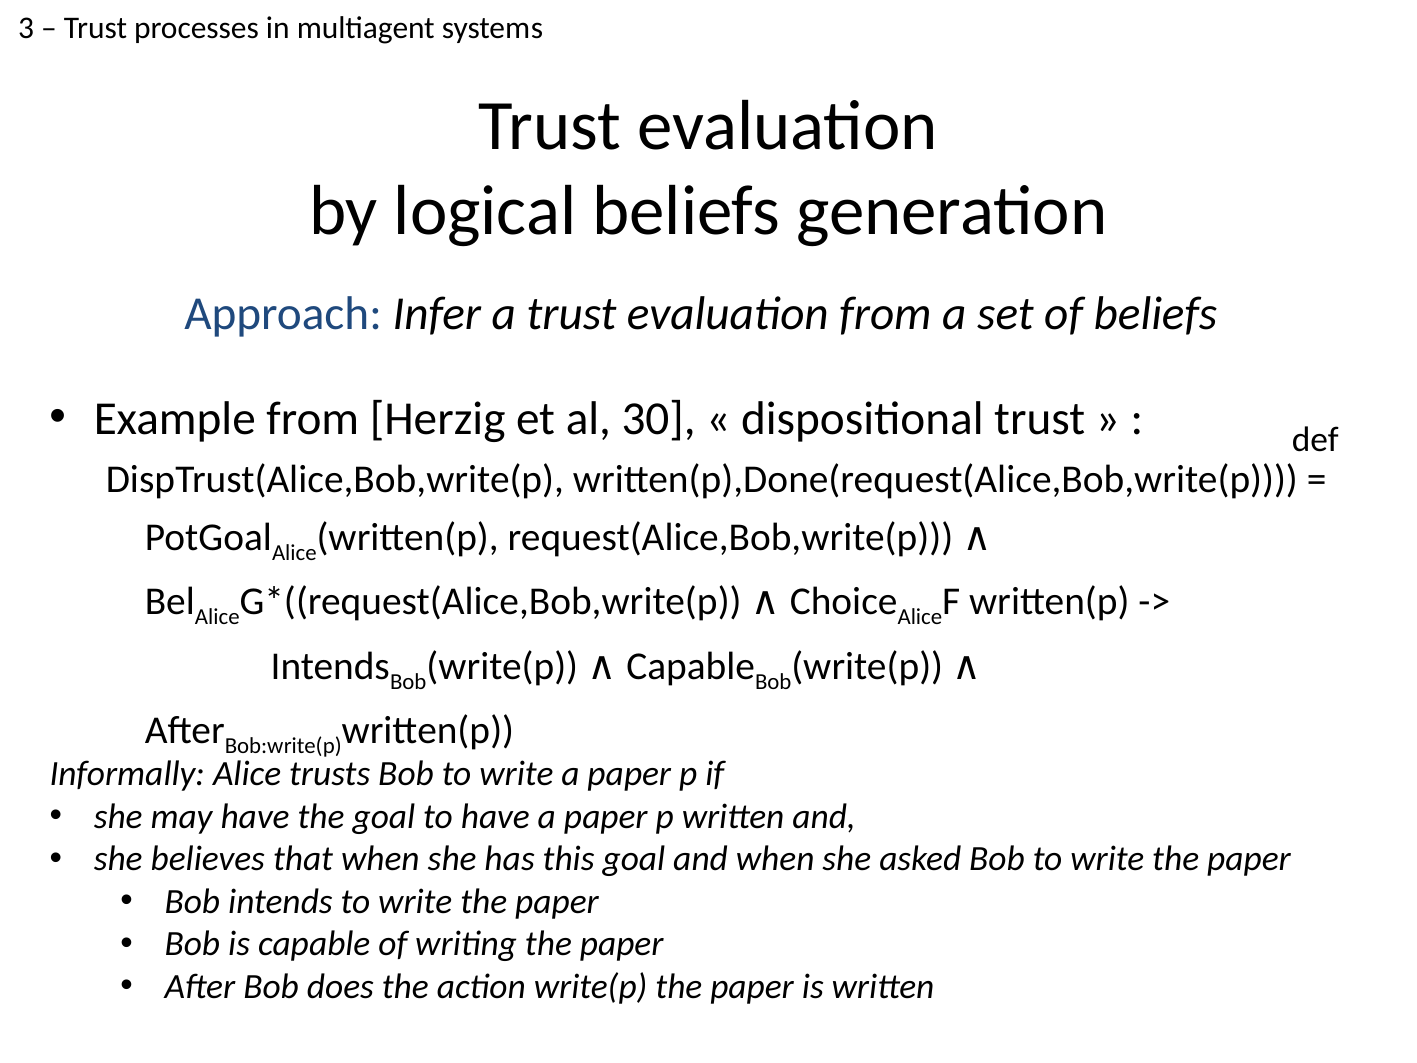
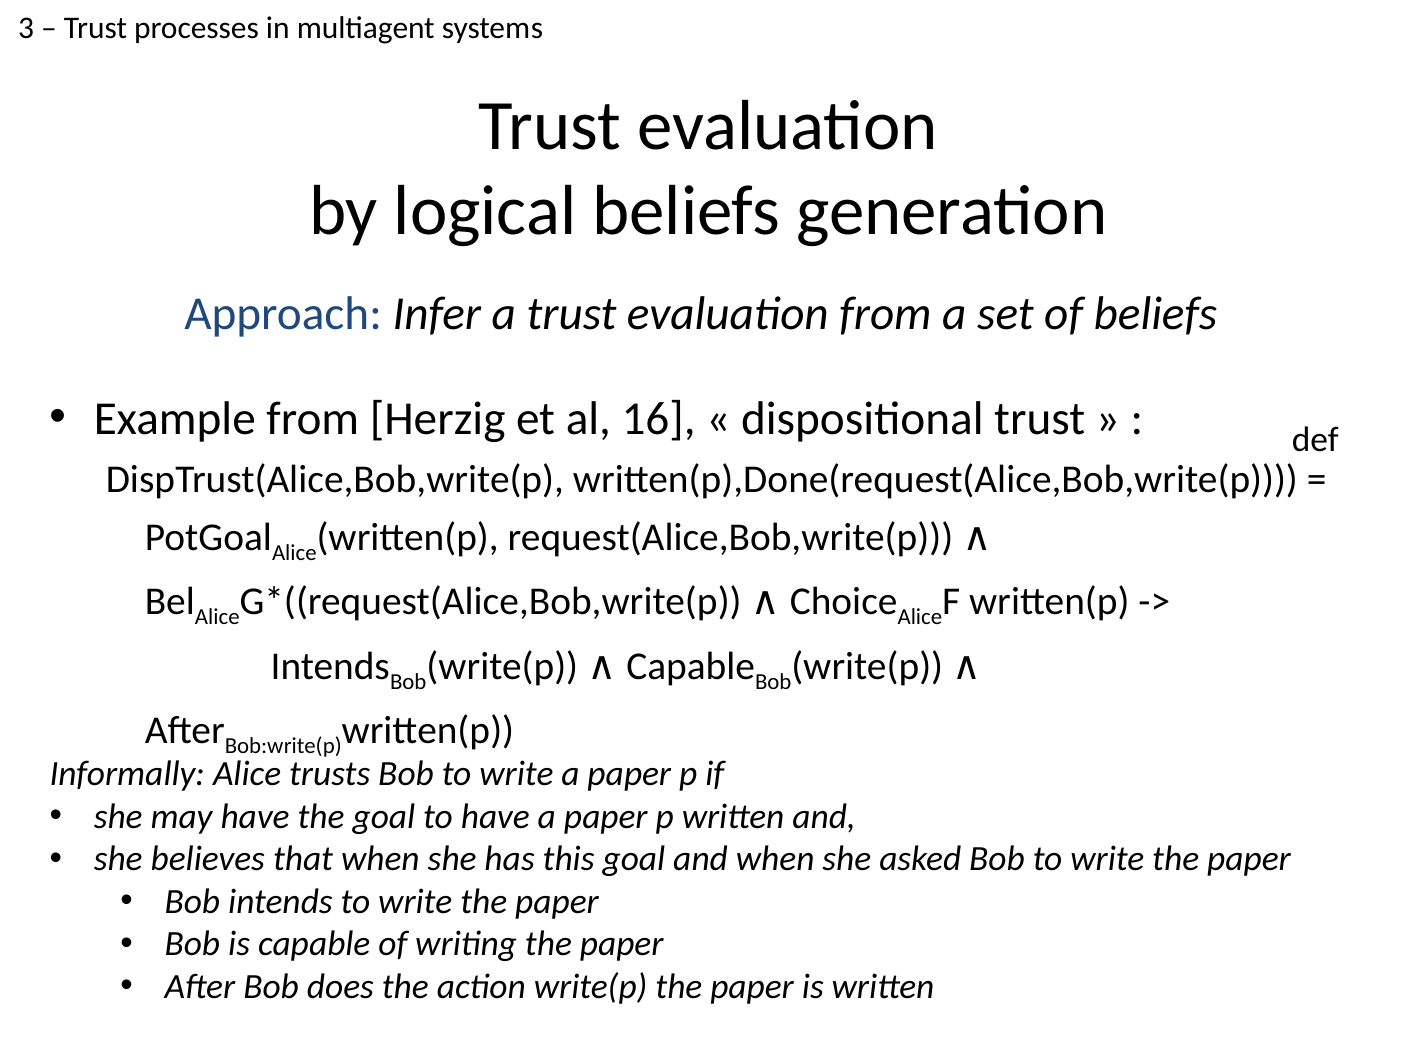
30: 30 -> 16 (659, 418)
